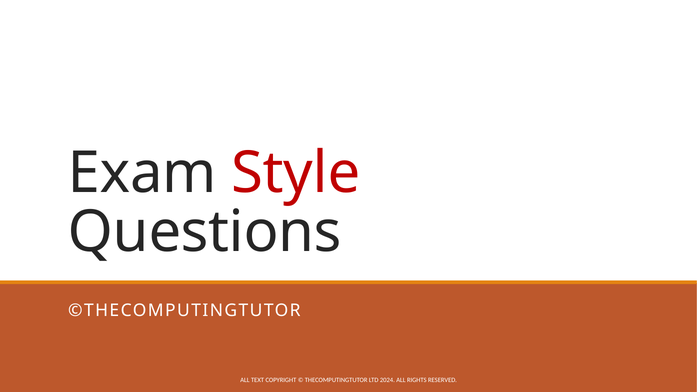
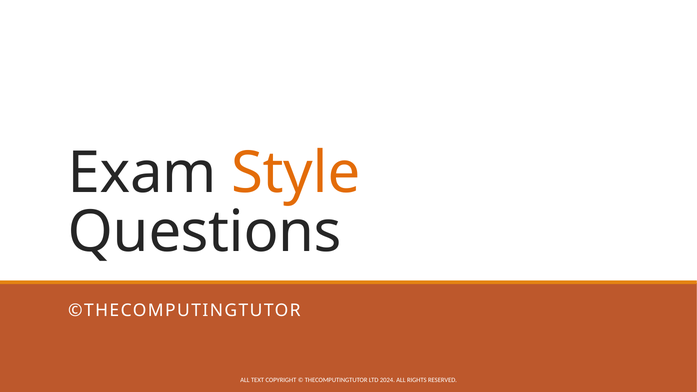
Style colour: red -> orange (296, 173)
